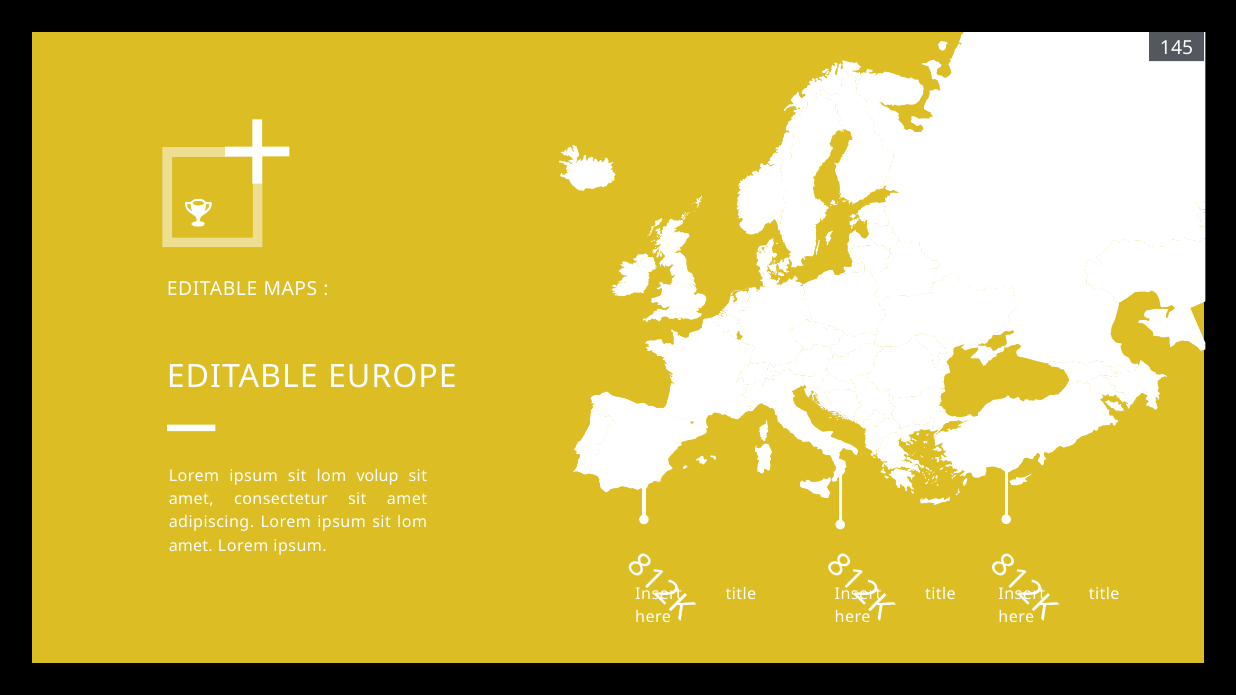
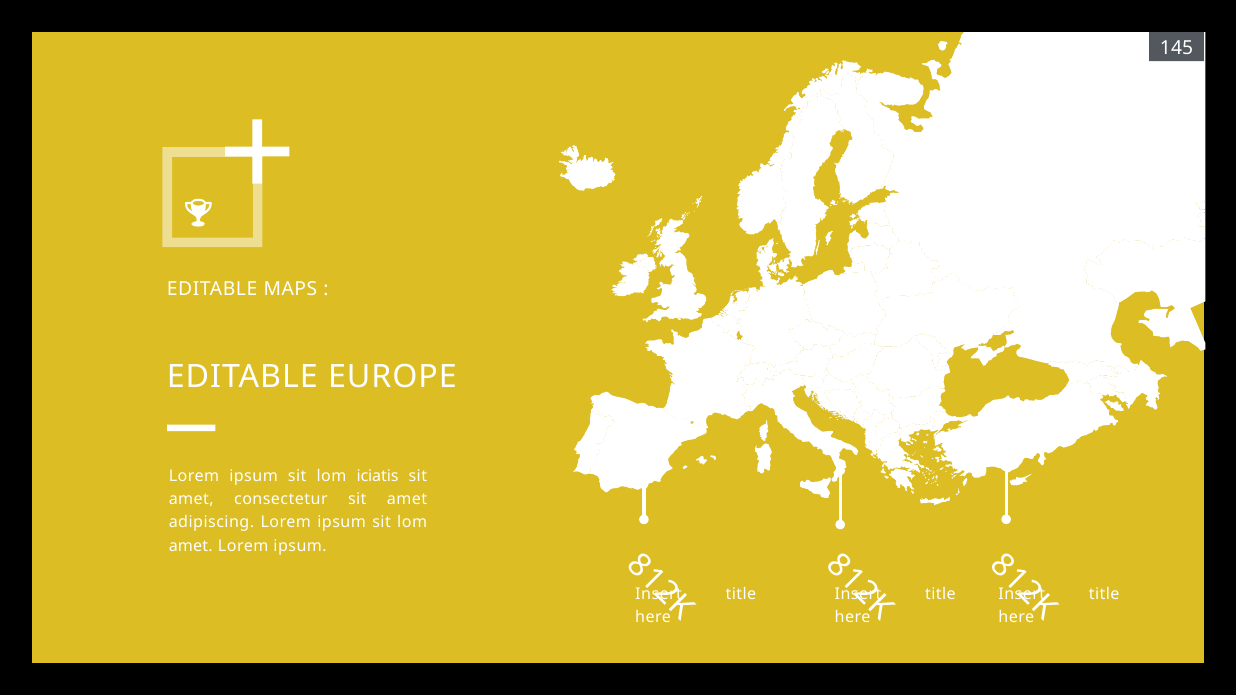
volup: volup -> iciatis (378, 476)
